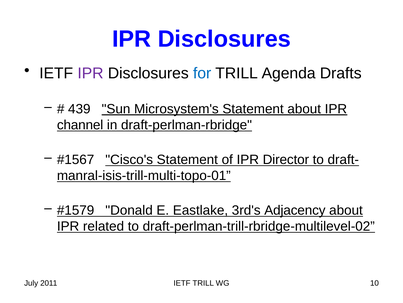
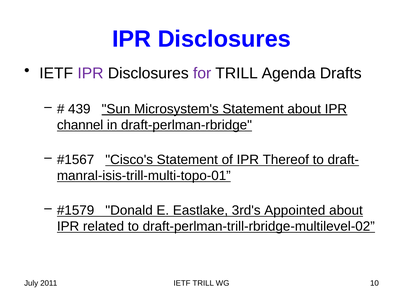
for colour: blue -> purple (202, 73)
Director: Director -> Thereof (286, 159)
Adjacency: Adjacency -> Appointed (295, 210)
